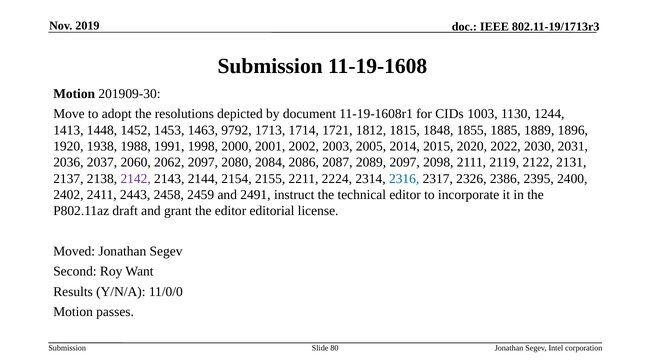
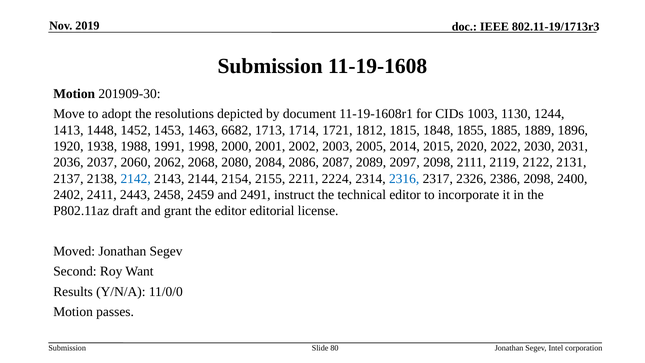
9792: 9792 -> 6682 (237, 130)
2062 2097: 2097 -> 2068 (203, 162)
2142 colour: purple -> blue (136, 178)
2386 2395: 2395 -> 2098 (539, 178)
